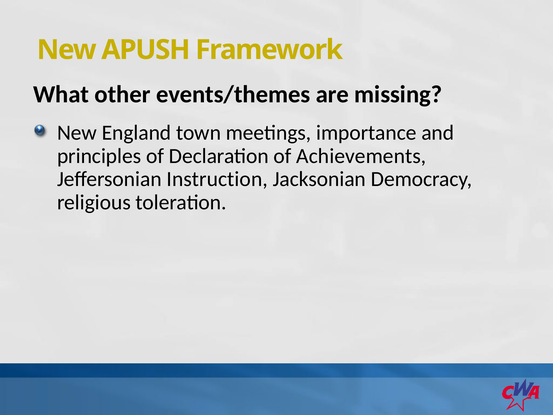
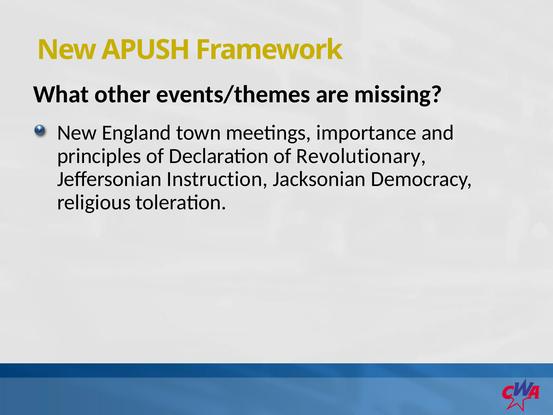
Achievements: Achievements -> Revolutionary (361, 156)
